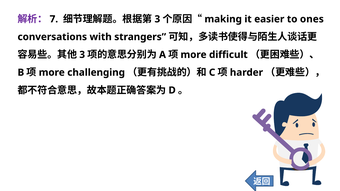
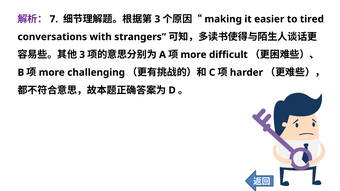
ones: ones -> tired (312, 19)
